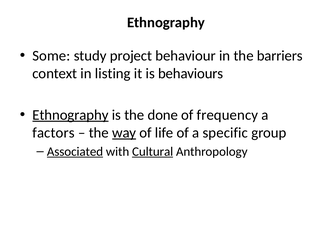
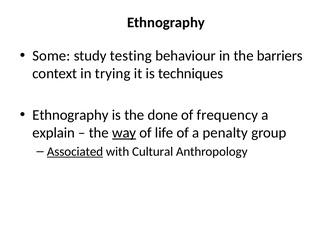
project: project -> testing (131, 56)
listing: listing -> trying (113, 74)
behaviours: behaviours -> techniques (191, 74)
Ethnography underline: present -> none (70, 115)
factors: factors -> explain (54, 133)
specific: specific -> penalty (225, 133)
Cultural underline: present -> none (153, 152)
